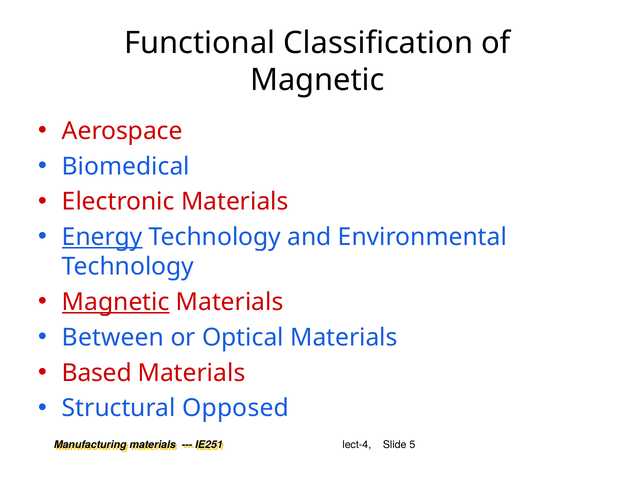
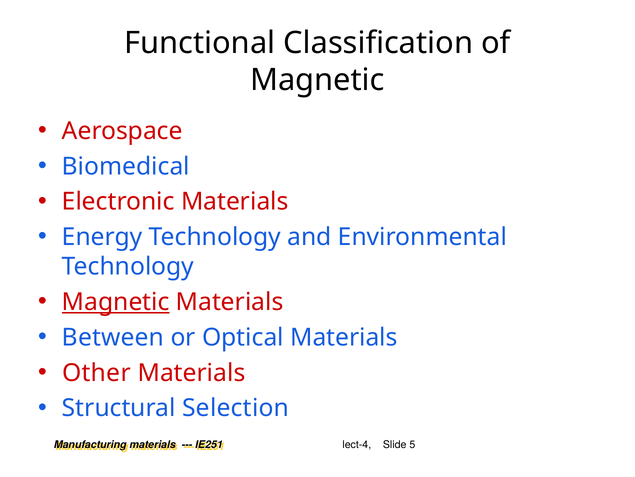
Energy underline: present -> none (102, 237)
Based: Based -> Other (97, 372)
Opposed: Opposed -> Selection (236, 408)
